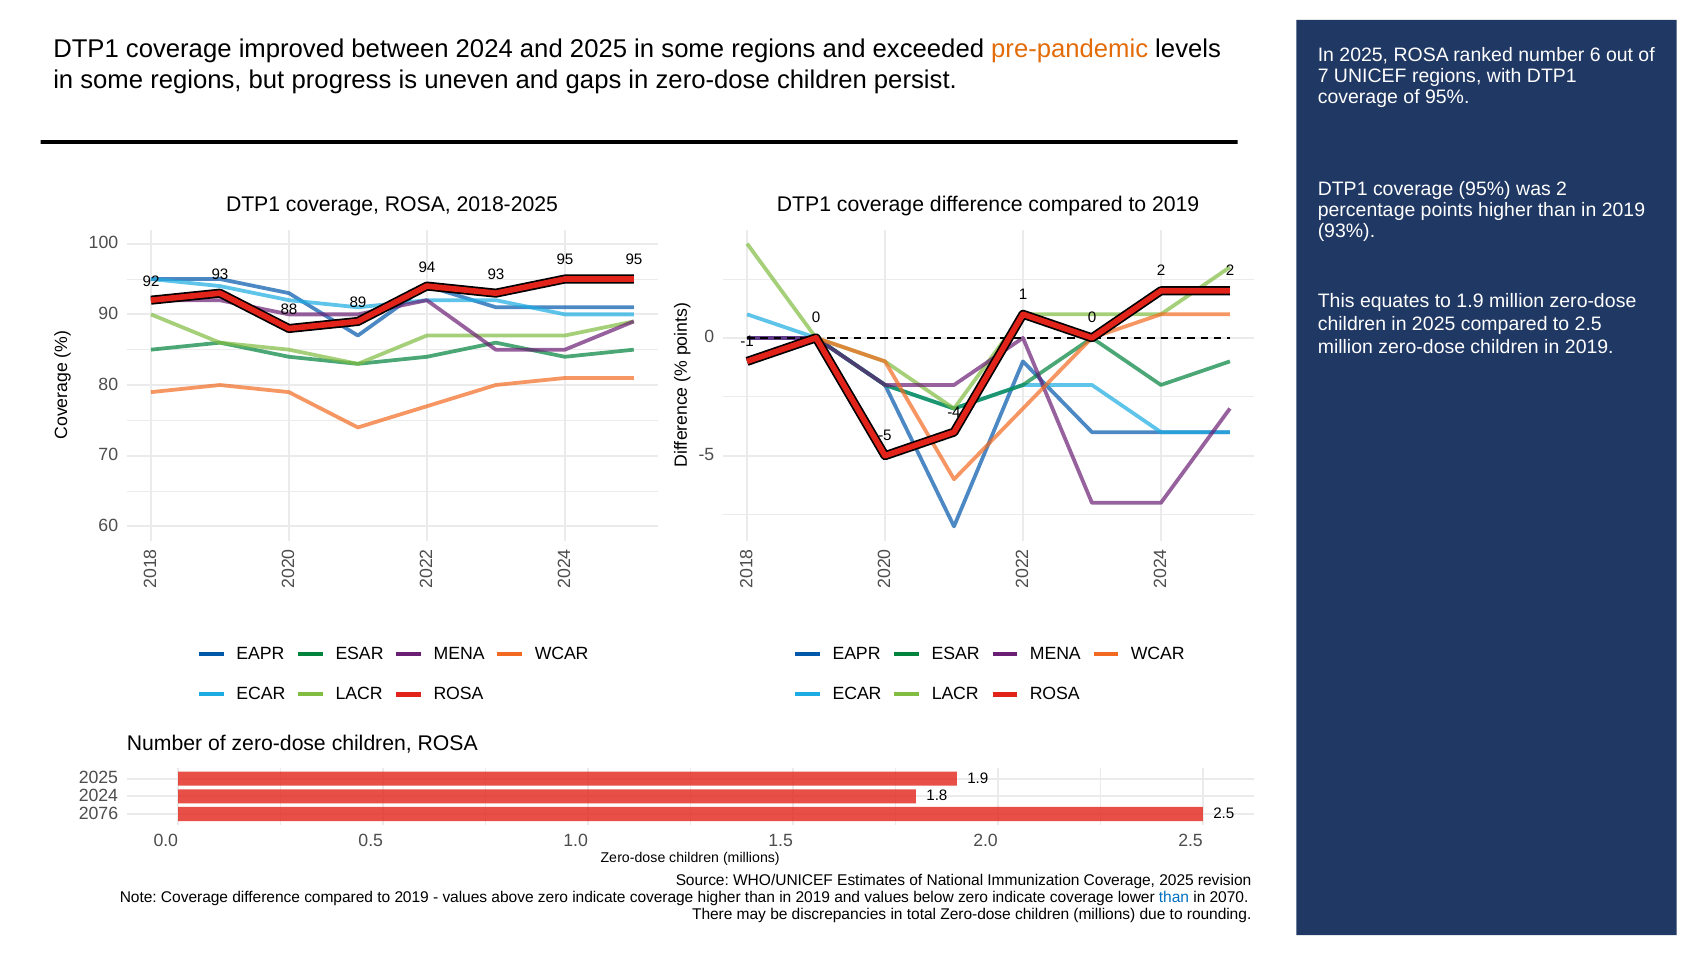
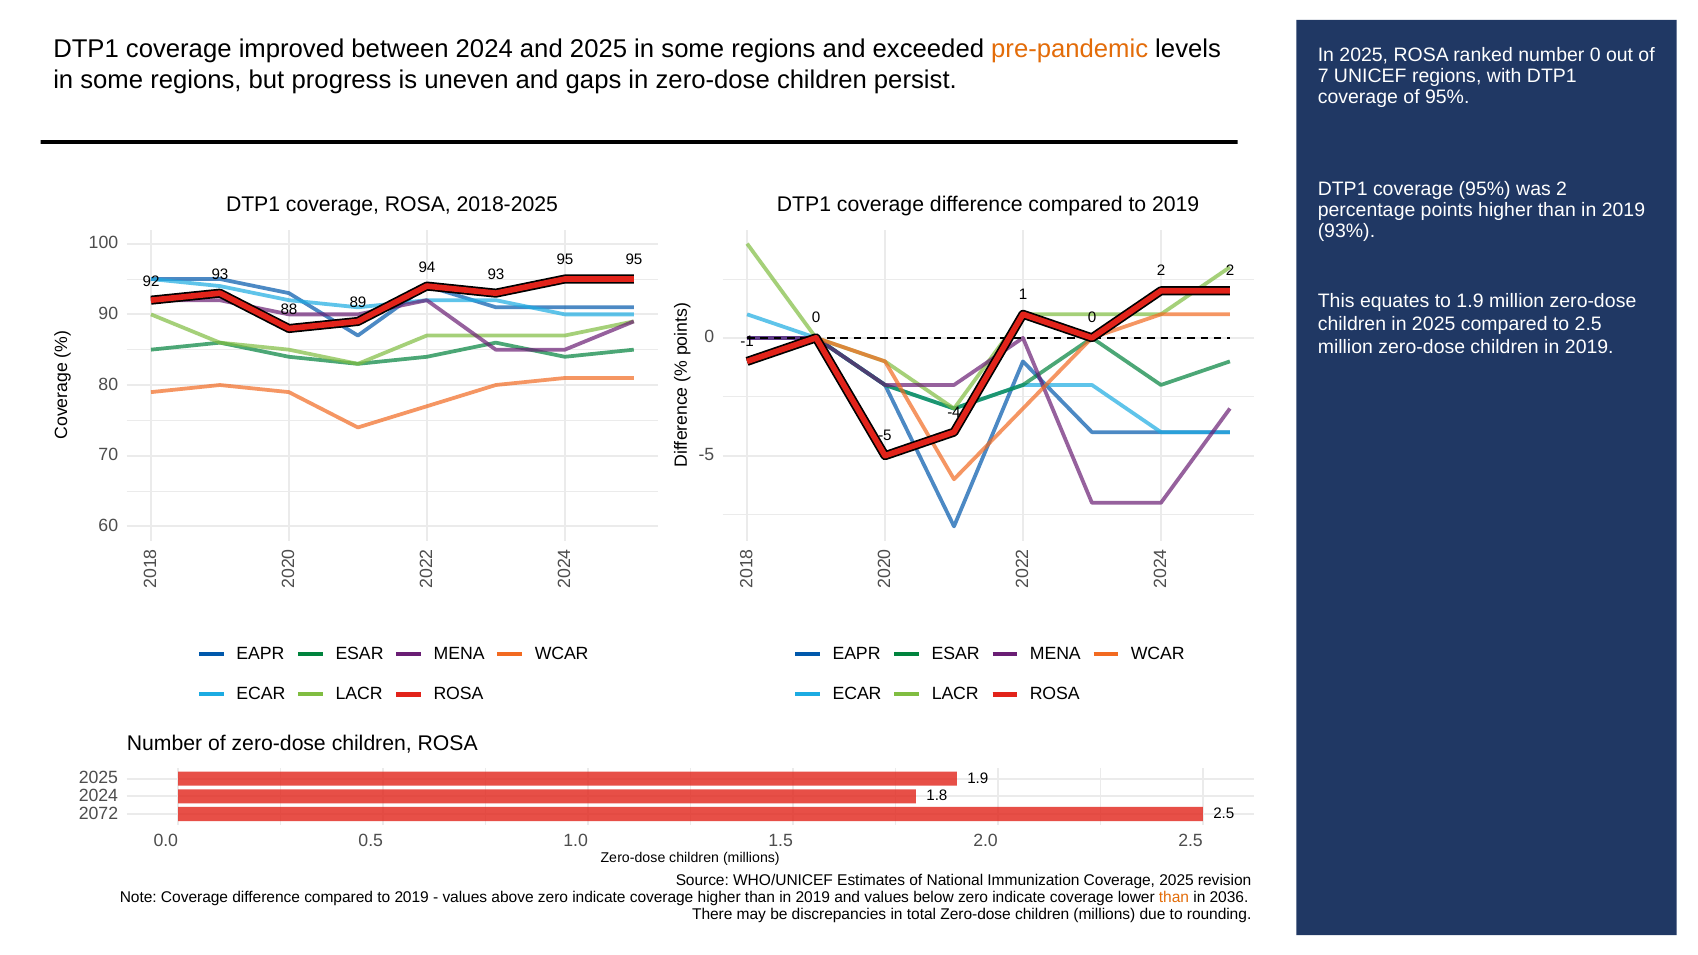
number 6: 6 -> 0 (1595, 55)
2076: 2076 -> 2072 (99, 813)
than colour: blue -> orange (1174, 898)
2070: 2070 -> 2036 (1229, 898)
